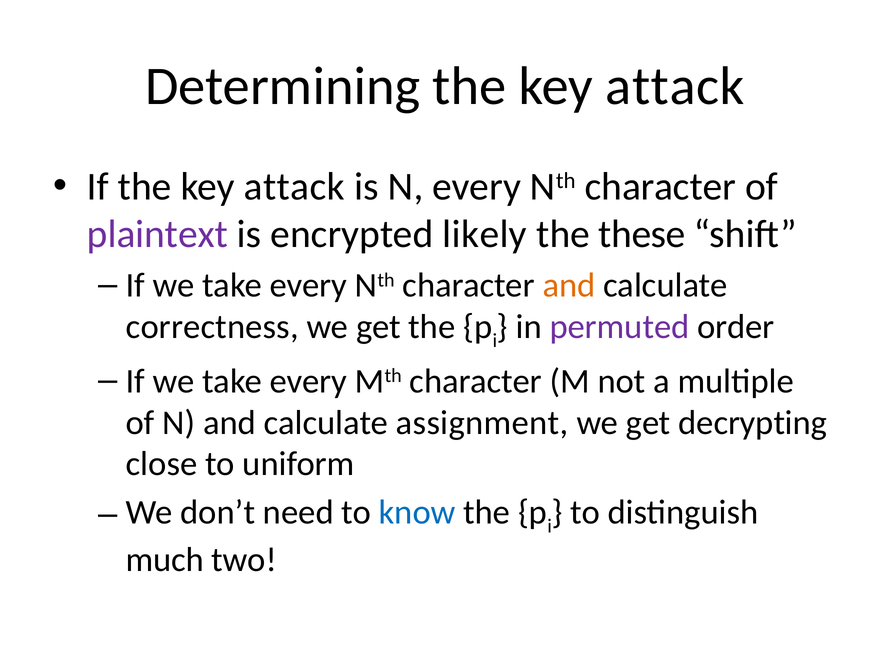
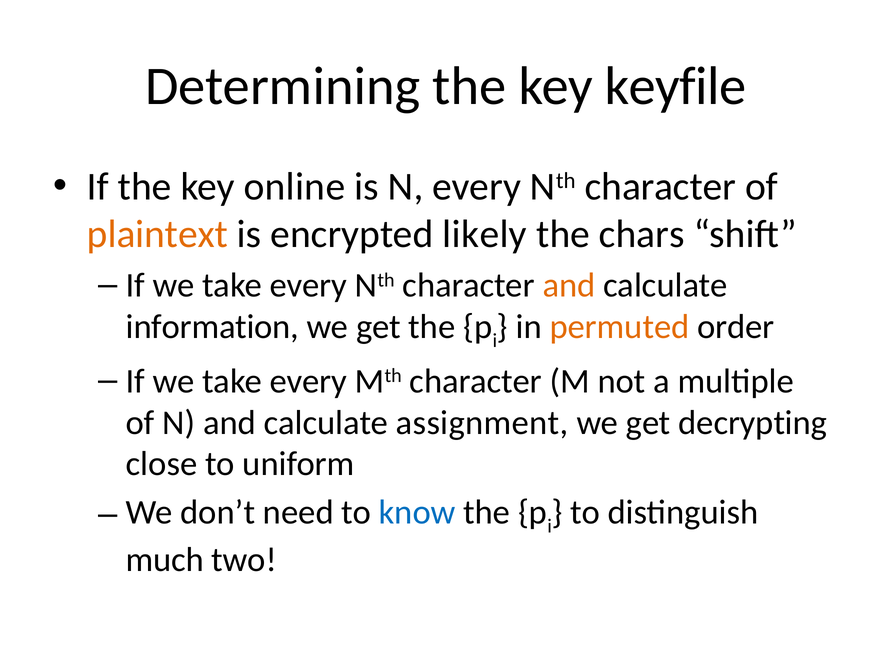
Determining the key attack: attack -> keyfile (676, 86)
If the key attack: attack -> online (294, 187)
plaintext colour: purple -> orange (157, 235)
these: these -> chars (642, 235)
correctness: correctness -> information (212, 327)
permuted colour: purple -> orange (619, 327)
